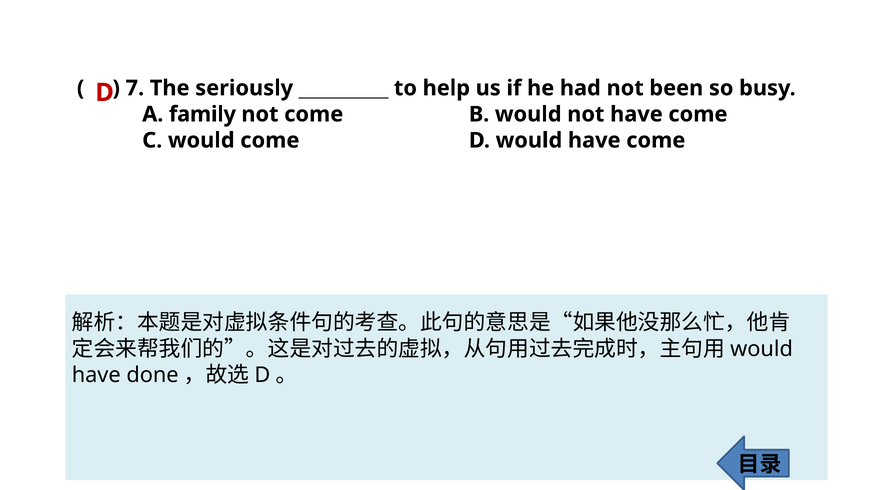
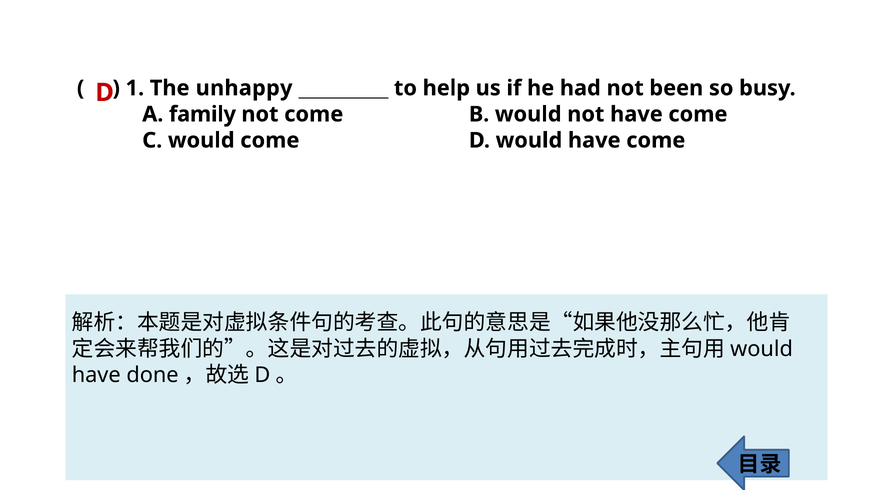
7: 7 -> 1 (135, 88)
seriously: seriously -> unhappy (244, 88)
